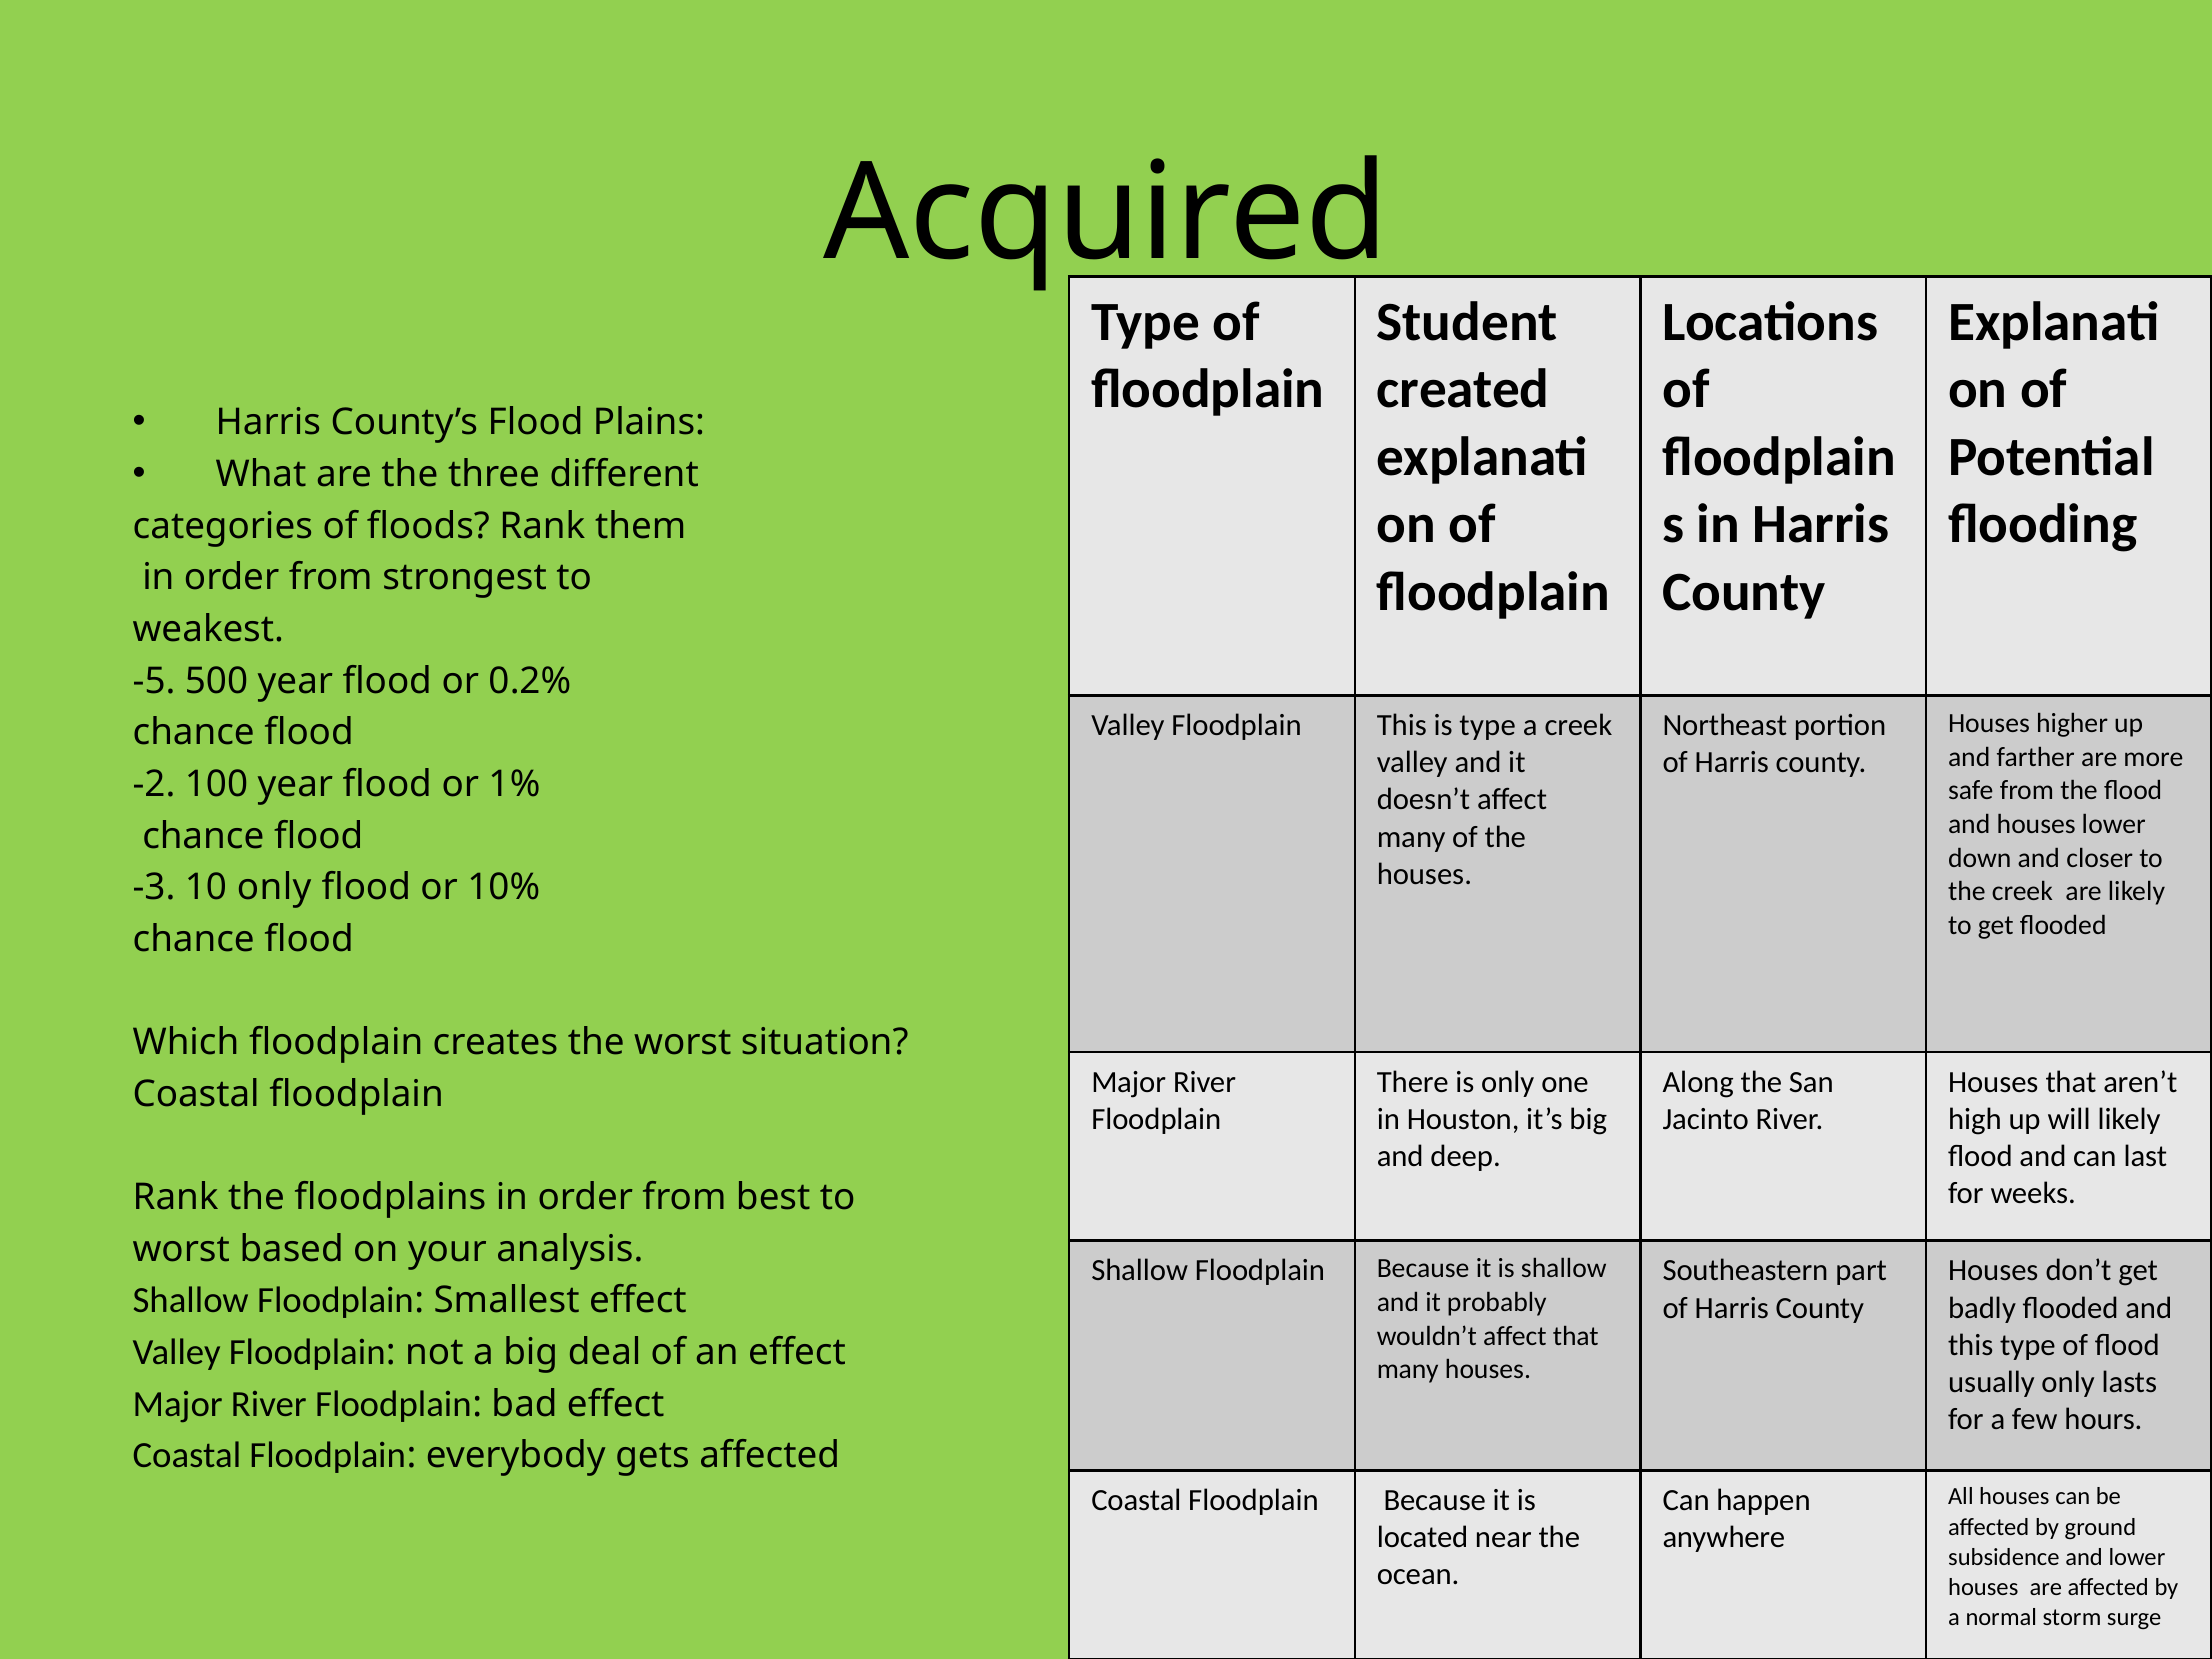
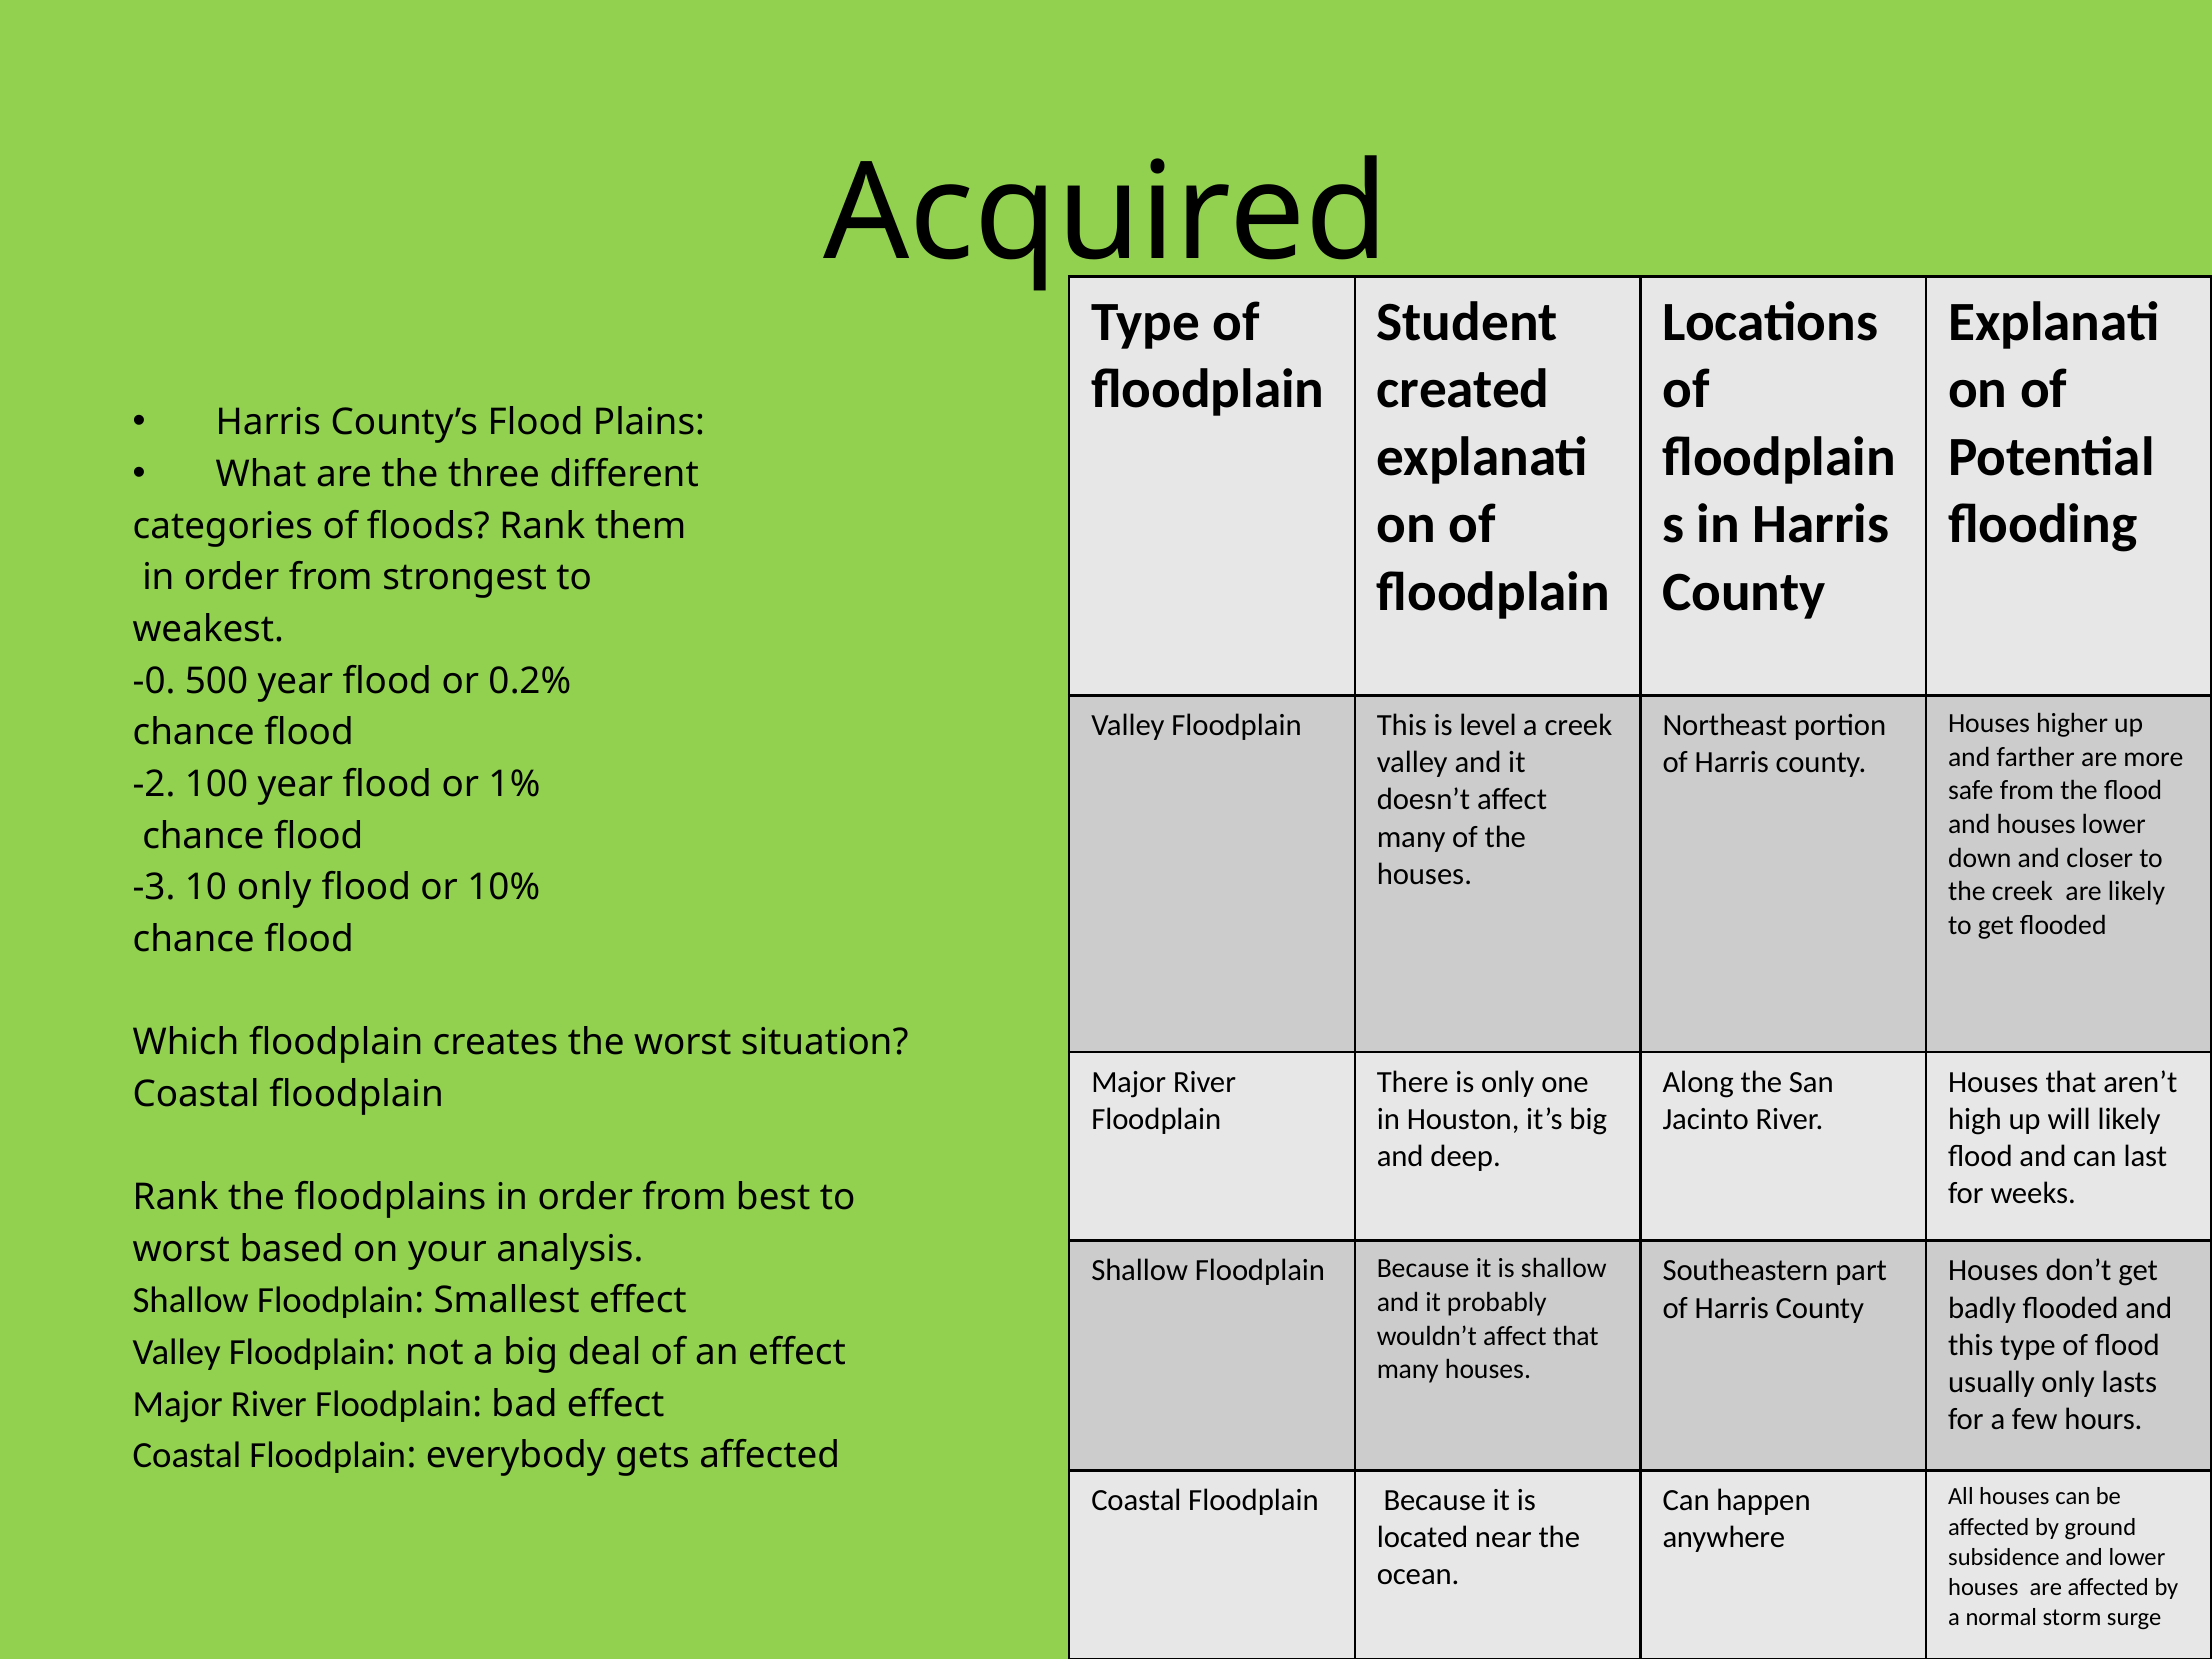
-5: -5 -> -0 (154, 681)
is type: type -> level (1488, 725)
